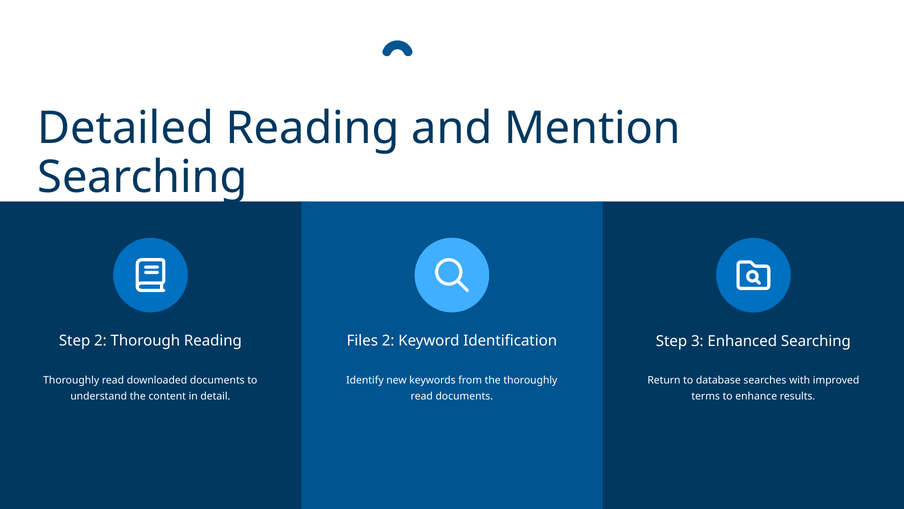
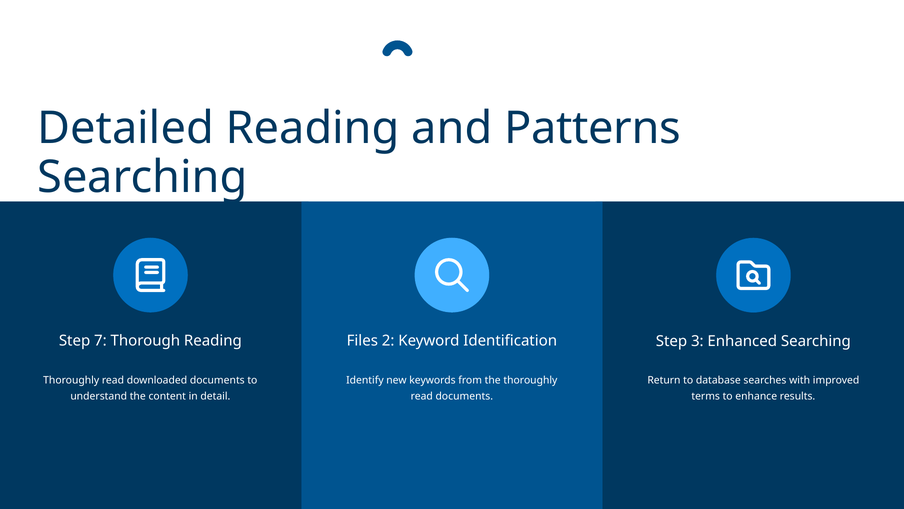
Mention: Mention -> Patterns (593, 128)
Step 2: 2 -> 7 (100, 341)
